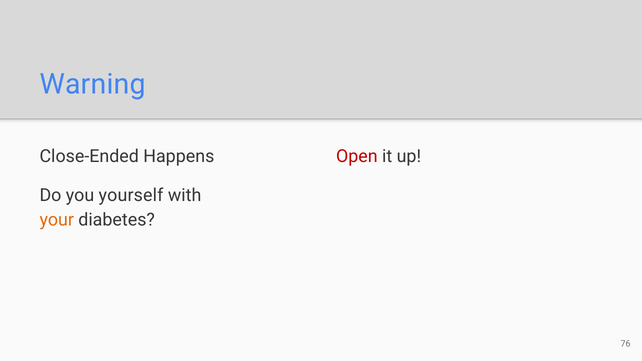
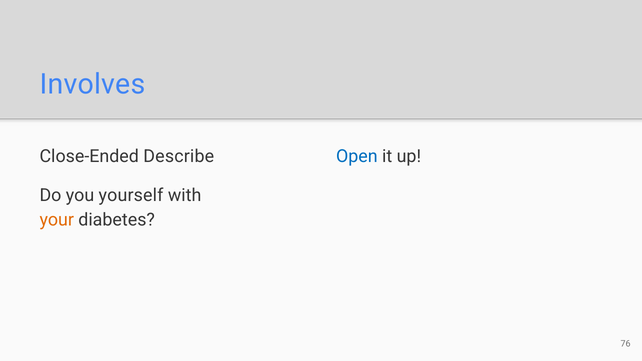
Warning: Warning -> Involves (93, 84)
Happens: Happens -> Describe (179, 156)
Open colour: red -> blue (357, 156)
